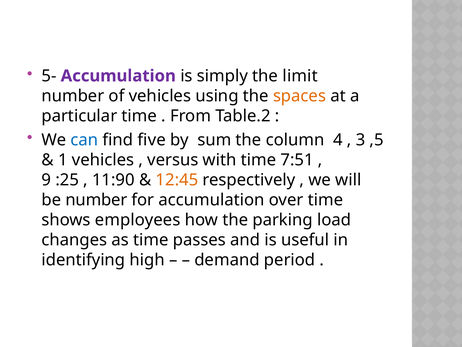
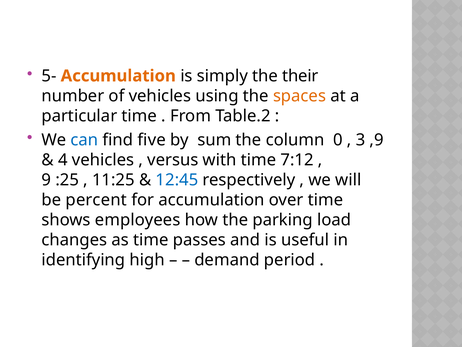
Accumulation colour: purple -> orange (118, 76)
limit: limit -> their (300, 76)
4: 4 -> 0 (338, 140)
,5: ,5 -> ,9 (377, 140)
1: 1 -> 4 (63, 160)
7:51: 7:51 -> 7:12 (297, 160)
11:90: 11:90 -> 11:25 (113, 180)
12:45 colour: orange -> blue (177, 180)
be number: number -> percent (96, 200)
